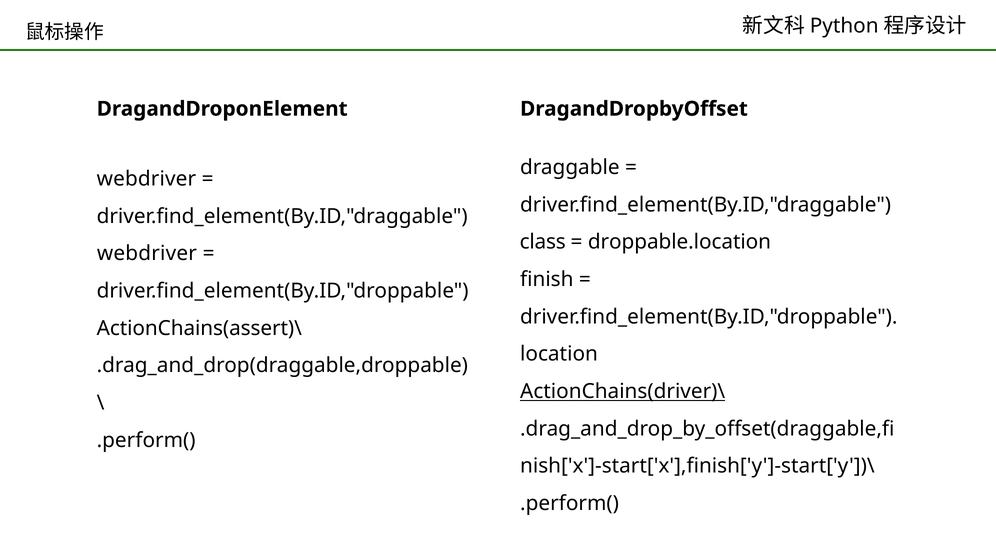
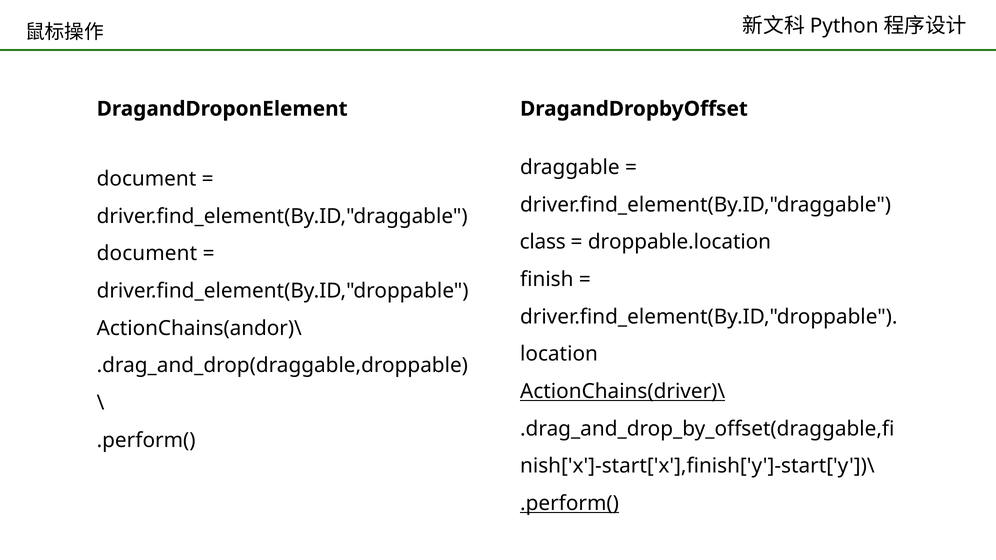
webdriver: webdriver -> document (146, 179)
webdriver: webdriver -> document (147, 254)
ActionChains(assert)\: ActionChains(assert)\ -> ActionChains(andor)\ (199, 328)
.perform( underline: none -> present (570, 504)
